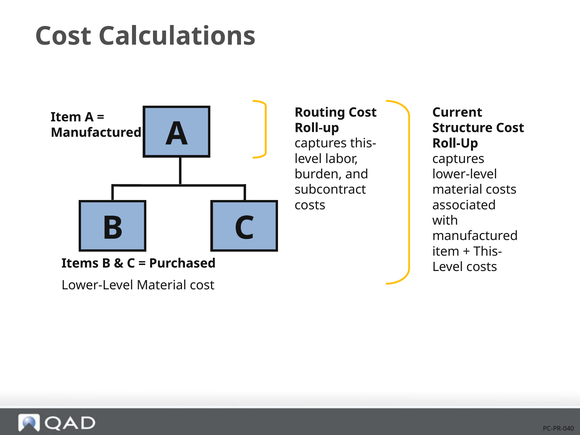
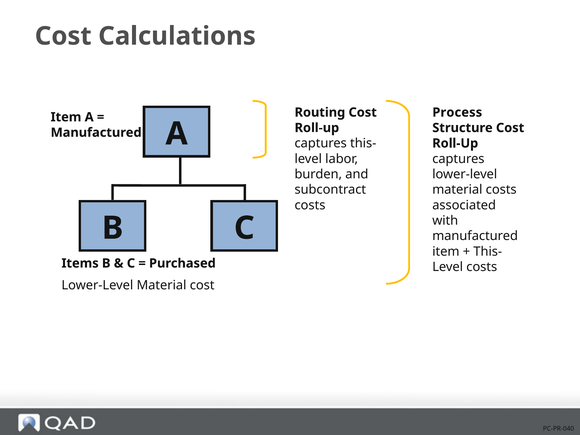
Current: Current -> Process (457, 112)
